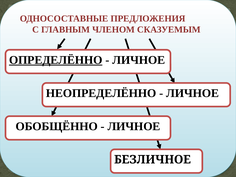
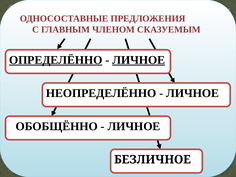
ЛИЧНОЕ underline: none -> present (139, 60)
